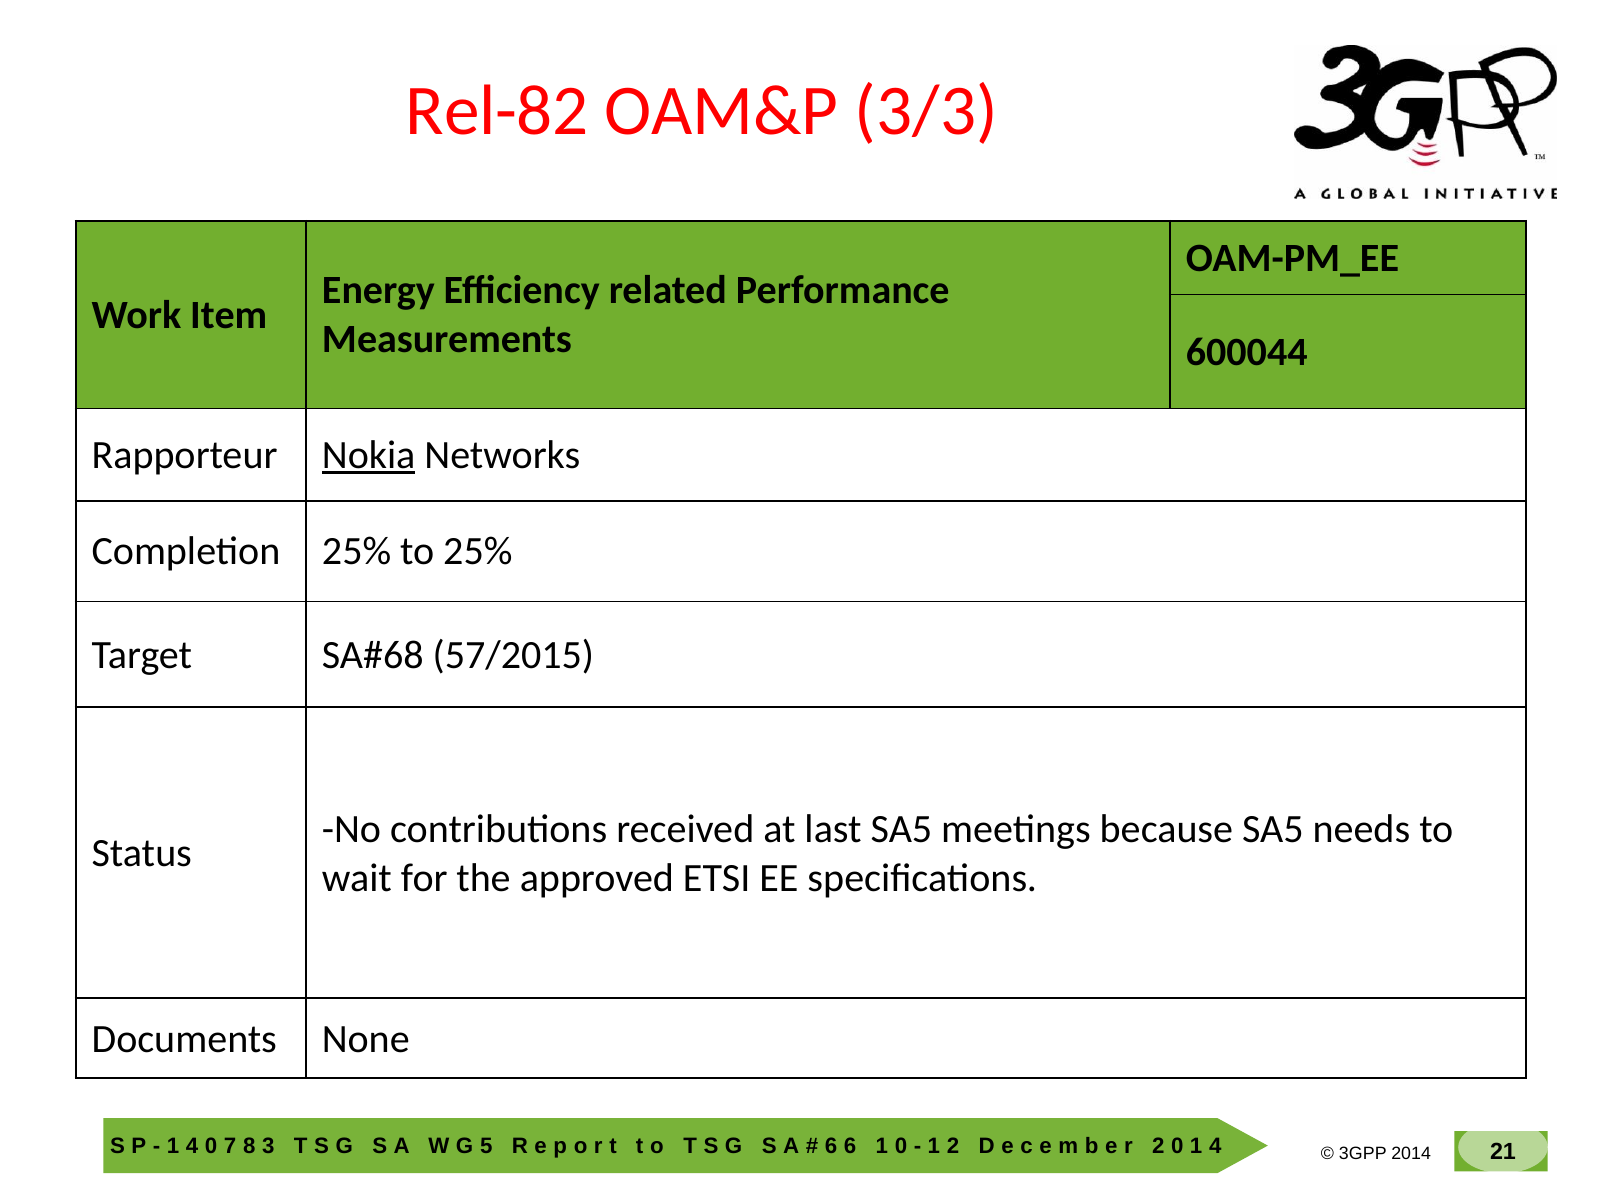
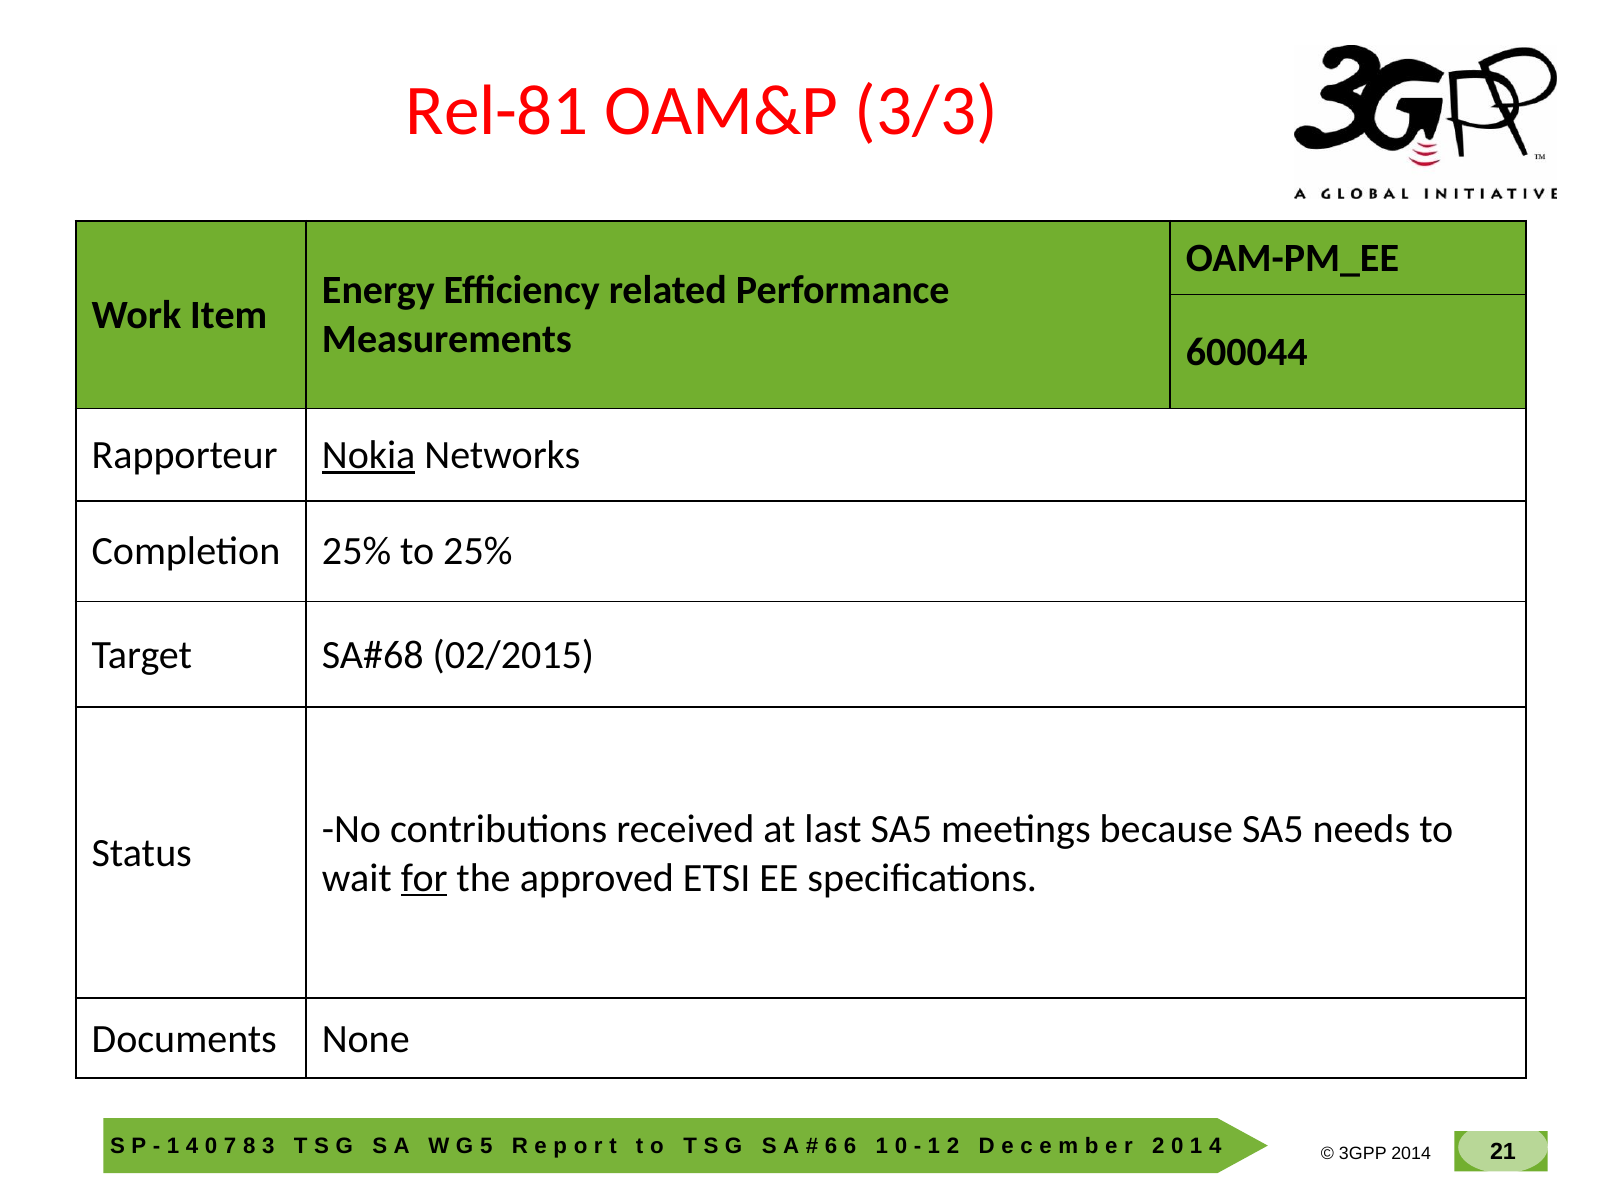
Rel-82: Rel-82 -> Rel-81 (497, 111)
57/2015: 57/2015 -> 02/2015 (513, 655)
for underline: none -> present (424, 877)
